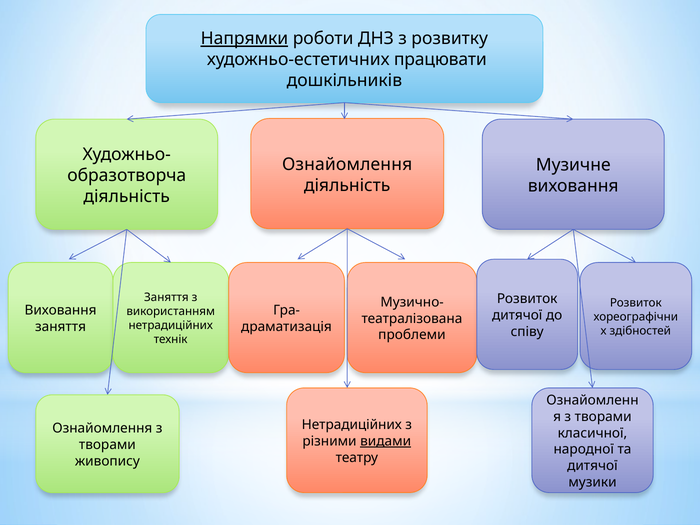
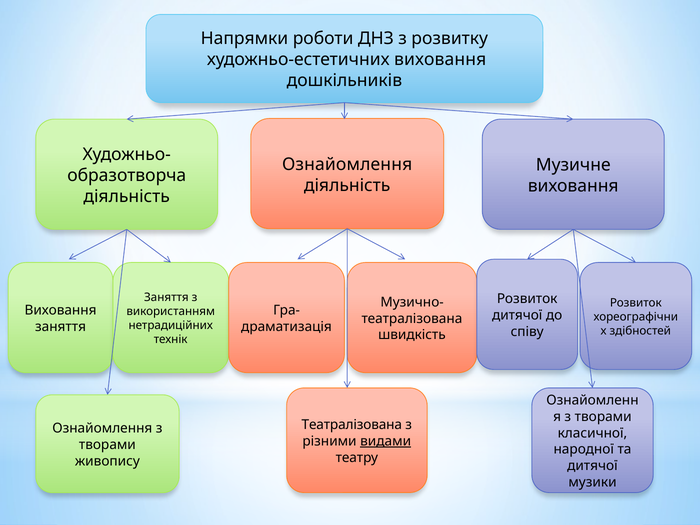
Напрямки underline: present -> none (244, 39)
художньо-естетичних працювати: працювати -> виховання (440, 60)
проблеми: проблеми -> швидкість (412, 335)
Нетрадиційних: Нетрадиційних -> Театралізована (352, 425)
